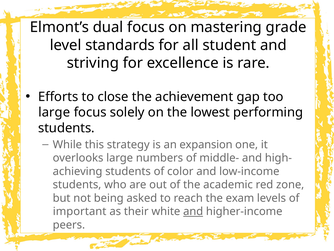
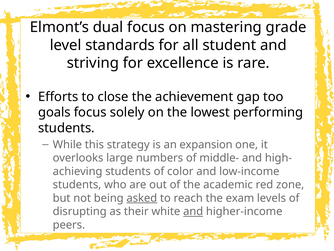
large: large -> goals (54, 112)
asked underline: none -> present (142, 198)
important: important -> disrupting (80, 211)
